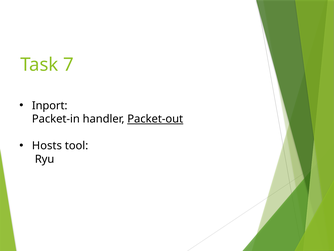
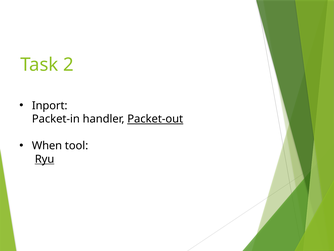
7: 7 -> 2 (69, 65)
Hosts: Hosts -> When (47, 145)
Ryu underline: none -> present (45, 159)
